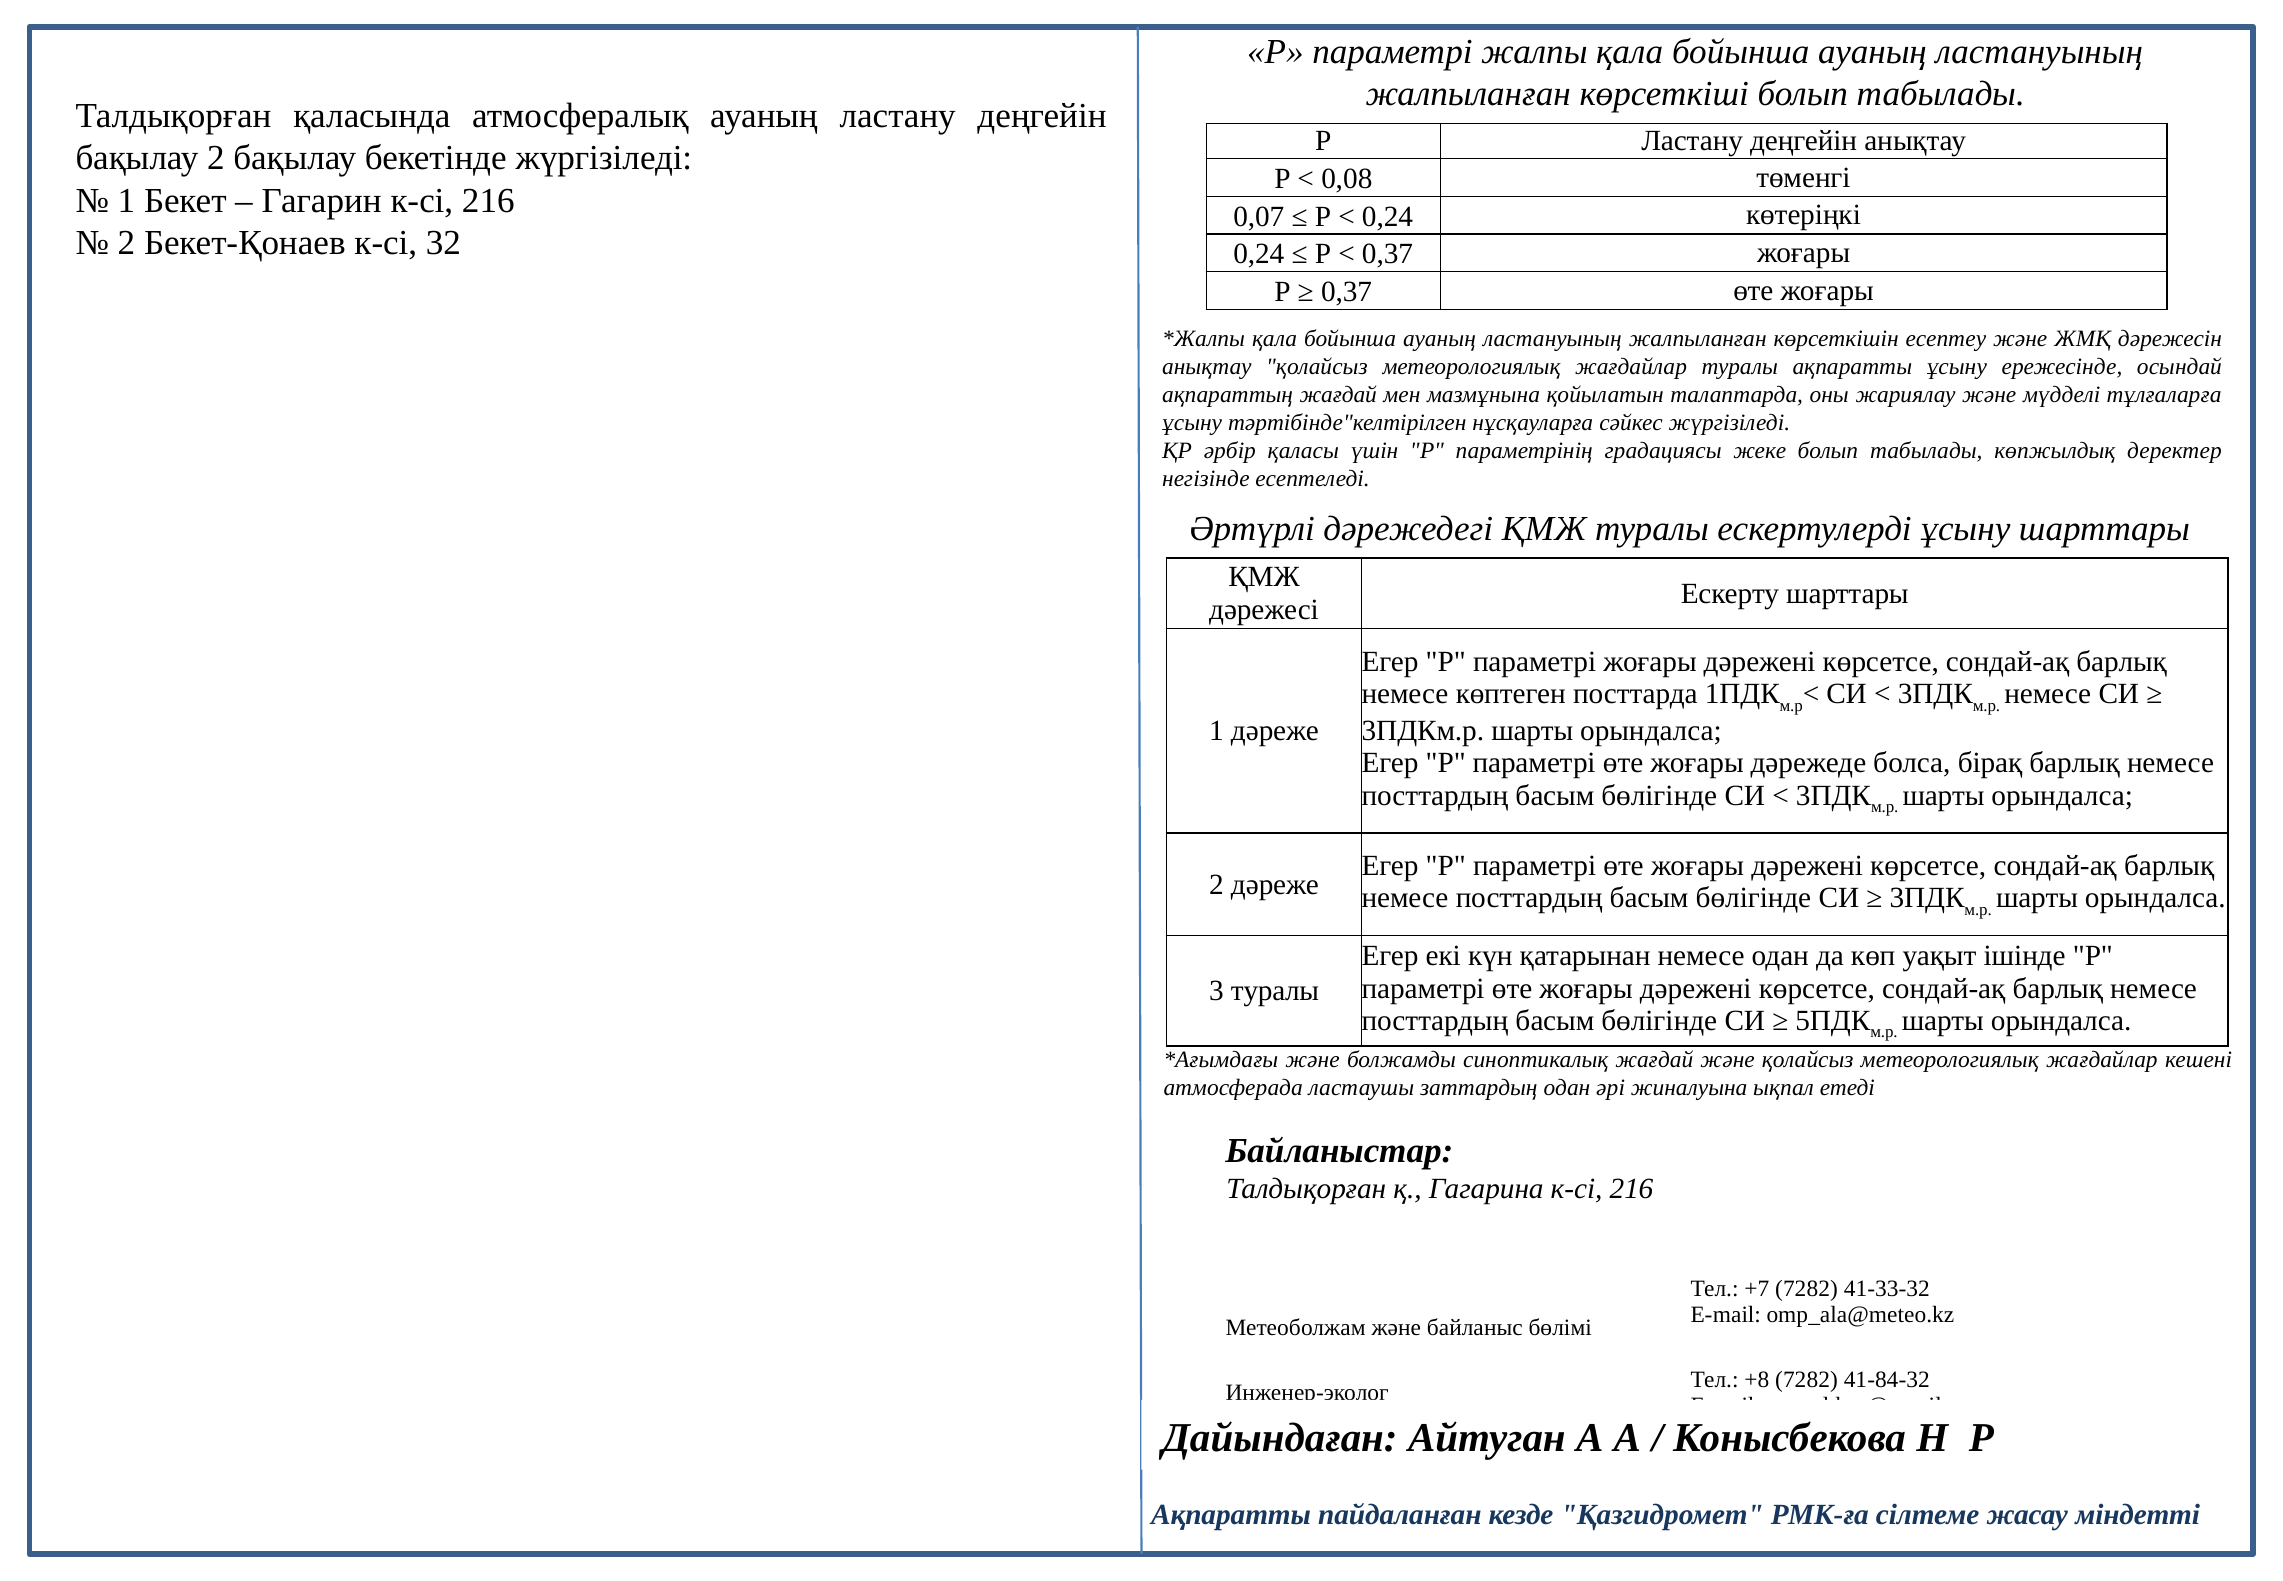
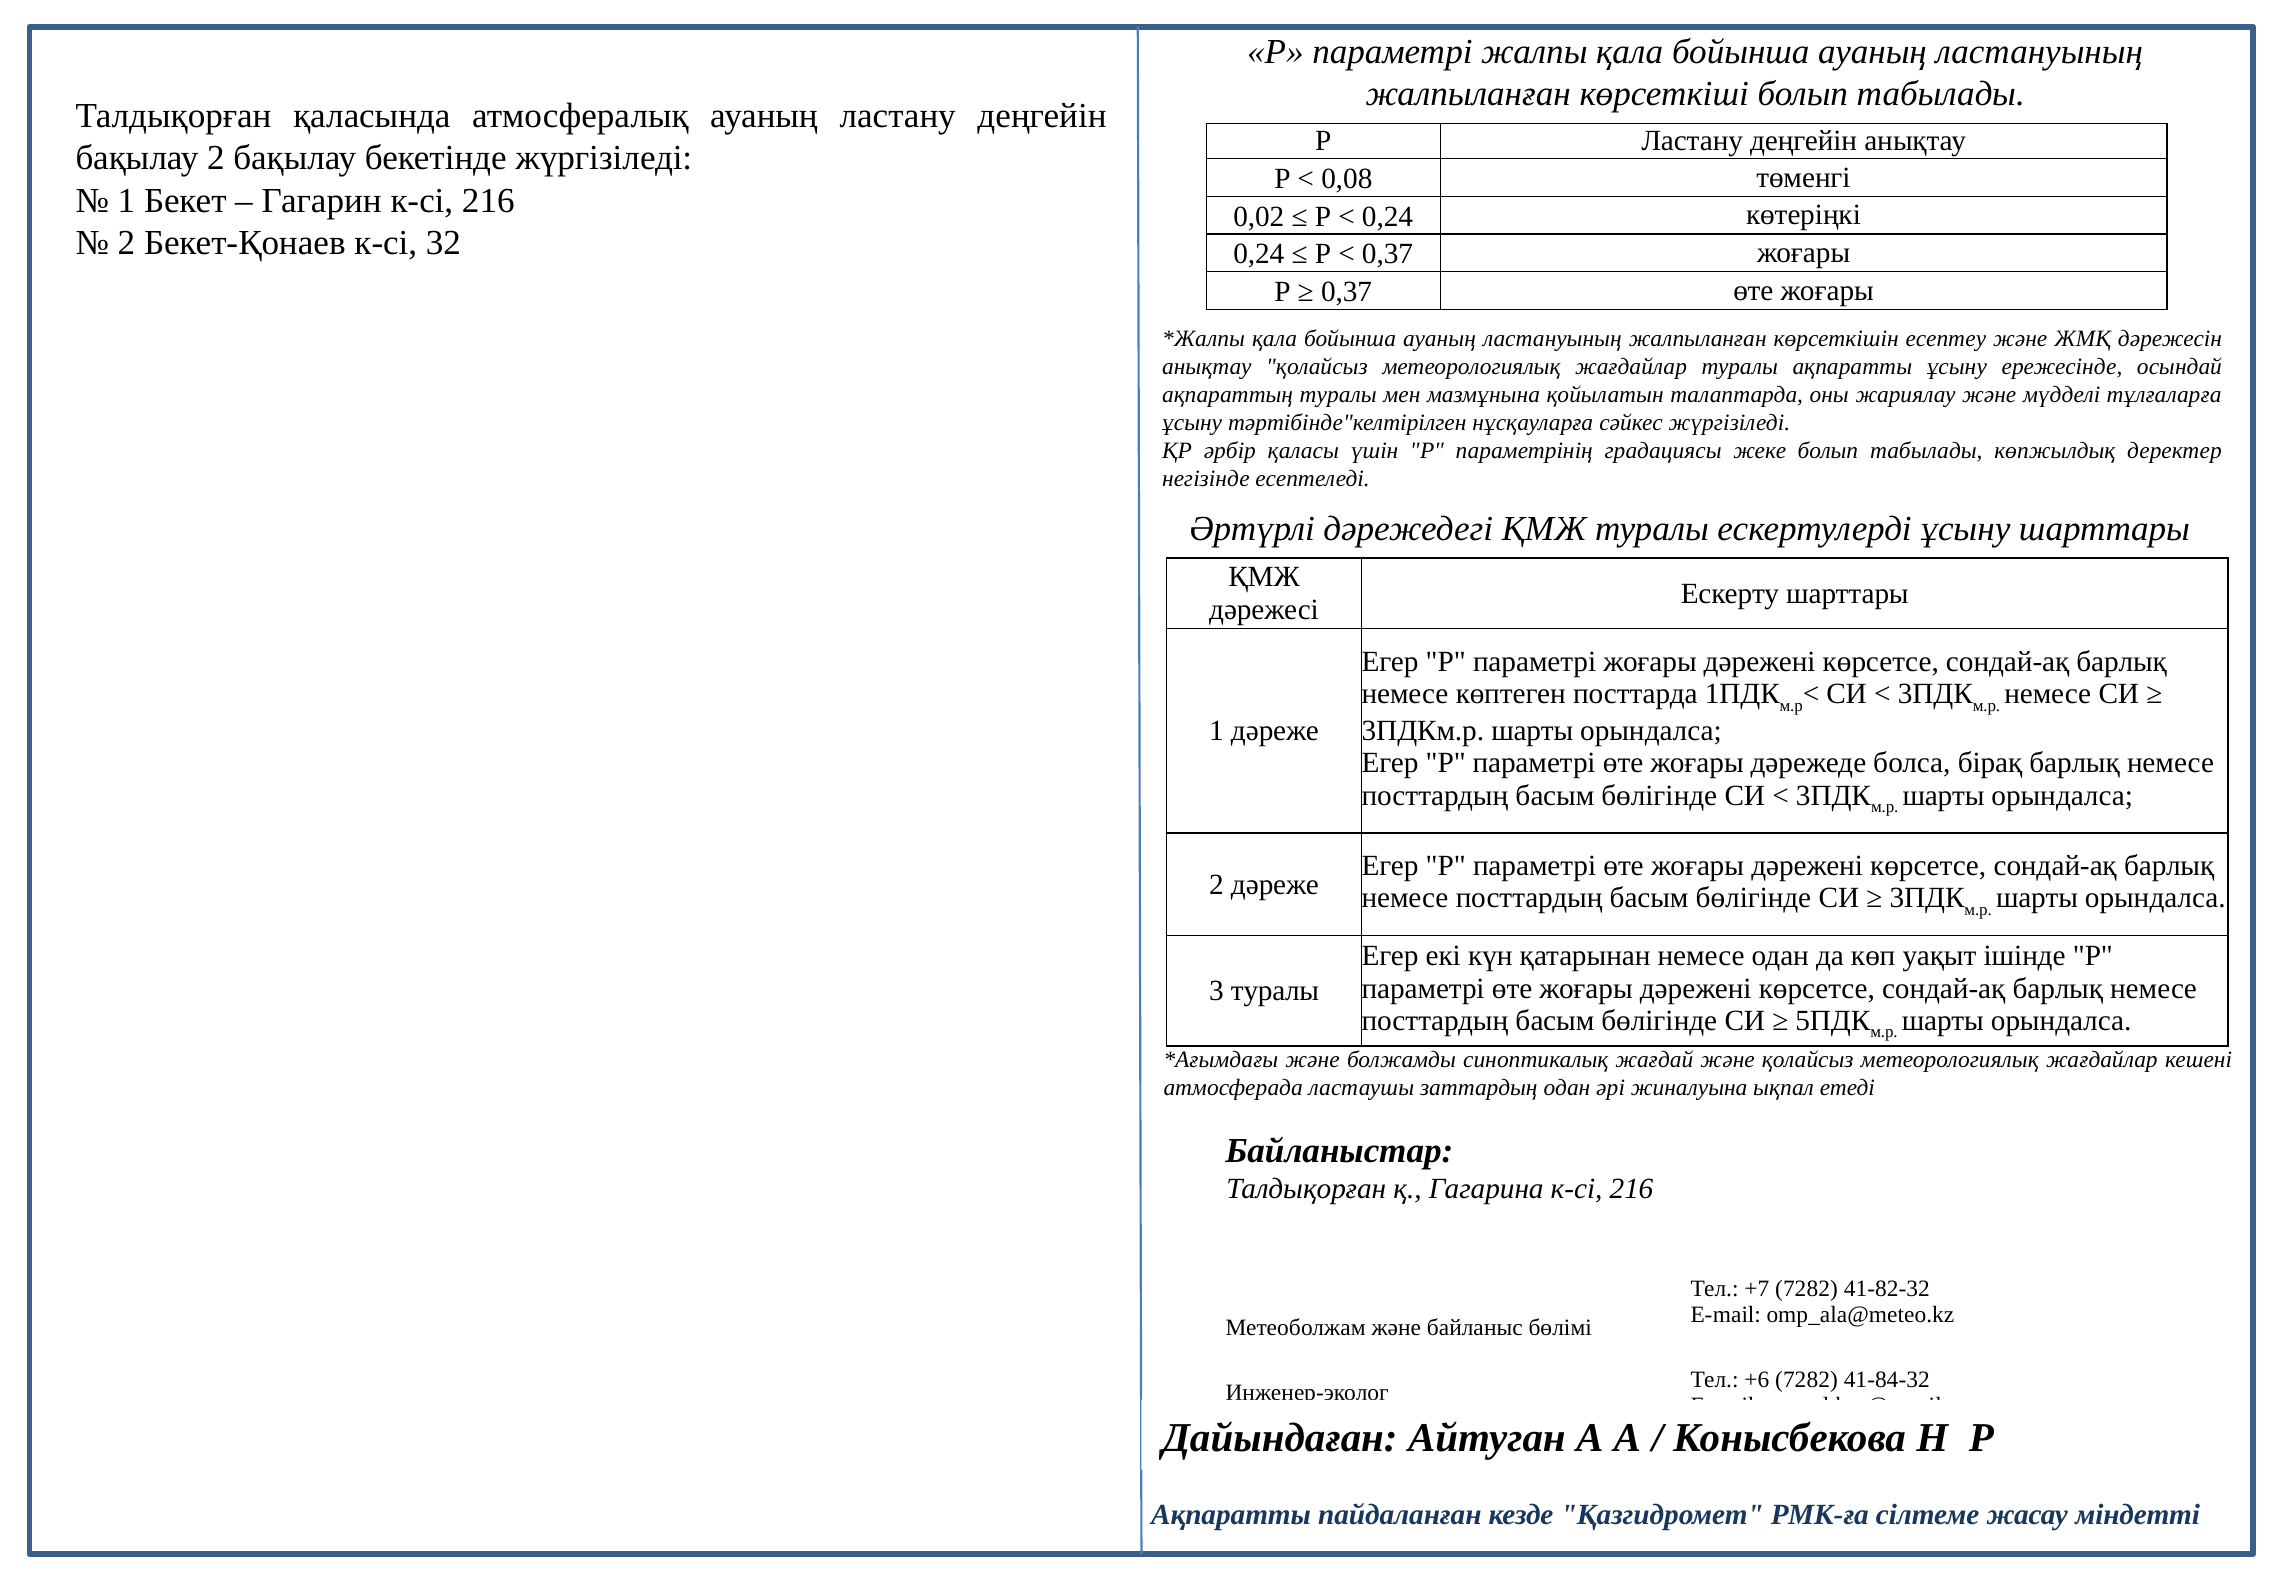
0,07: 0,07 -> 0,02 (1259, 216)
ақпараттың жағдай: жағдай -> туралы (1338, 395)
41-33-32: 41-33-32 -> 41-82-32 (1887, 1289)
+8: +8 -> +6 (1757, 1380)
